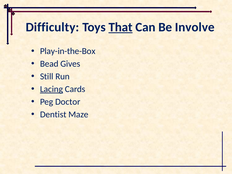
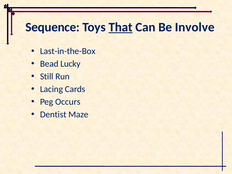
Difficulty: Difficulty -> Sequence (53, 27)
Play-in-the-Box: Play-in-the-Box -> Last-in-the-Box (68, 51)
Gives: Gives -> Lucky (70, 64)
Lacing underline: present -> none (51, 89)
Doctor: Doctor -> Occurs (68, 102)
